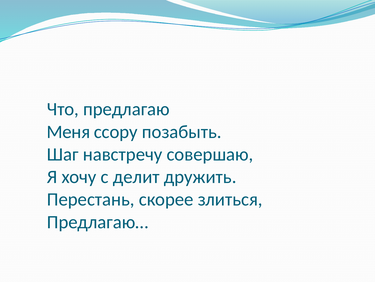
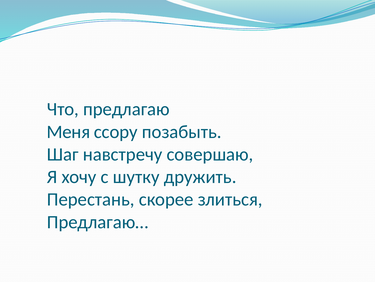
делит: делит -> шутку (136, 176)
